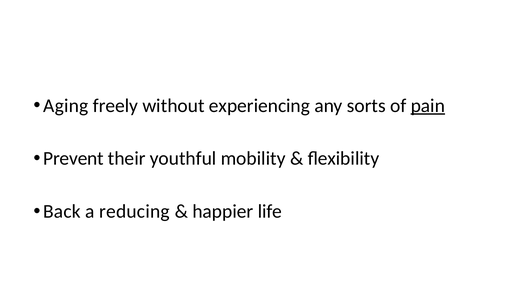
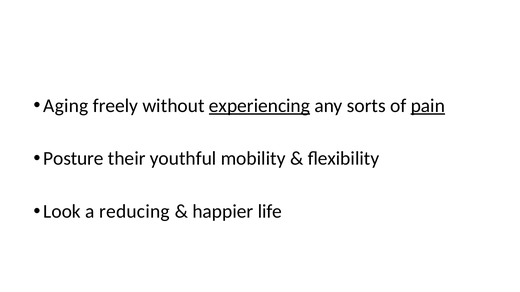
experiencing underline: none -> present (260, 106)
Prevent: Prevent -> Posture (73, 159)
Back: Back -> Look (62, 212)
